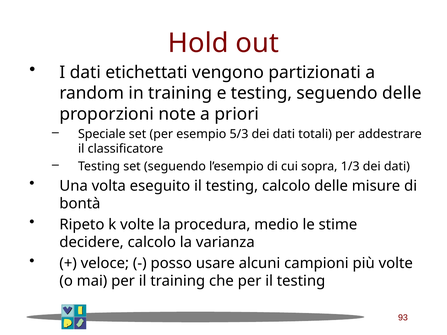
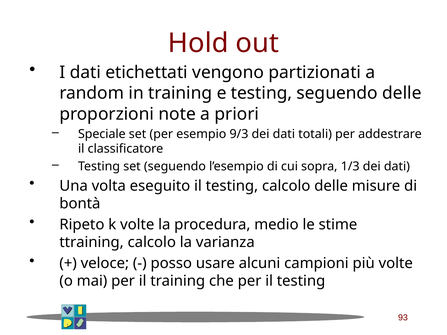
5/3: 5/3 -> 9/3 (239, 134)
decidere: decidere -> ttraining (92, 243)
